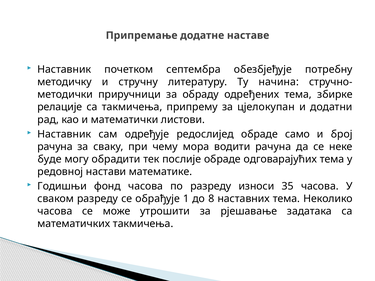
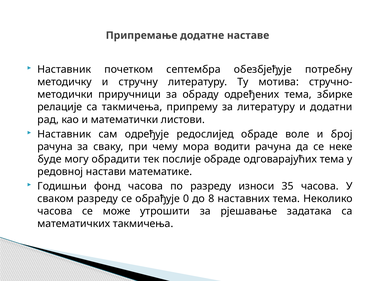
начина: начина -> мотива (279, 82)
за цјелокупан: цјелокупан -> литературу (266, 107)
само: само -> воле (297, 134)
1: 1 -> 0 (186, 199)
